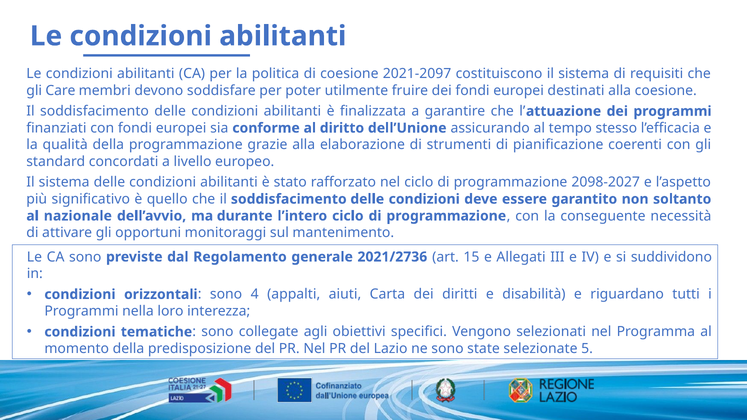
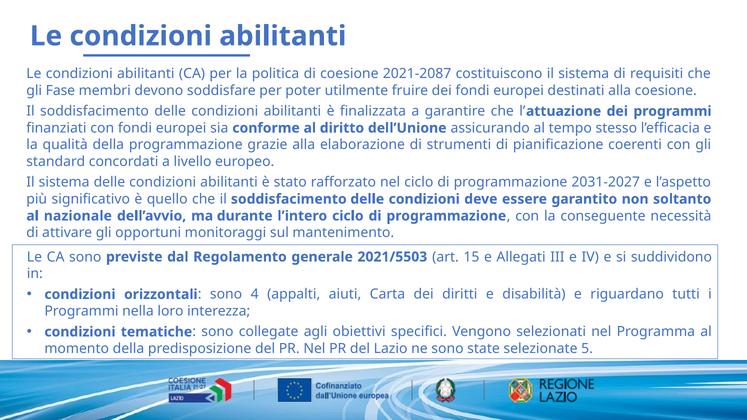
2021-2097: 2021-2097 -> 2021-2087 (417, 74)
Care: Care -> Fase (60, 91)
2098-2027: 2098-2027 -> 2031-2027 (606, 182)
2021/2736: 2021/2736 -> 2021/5503 (392, 257)
